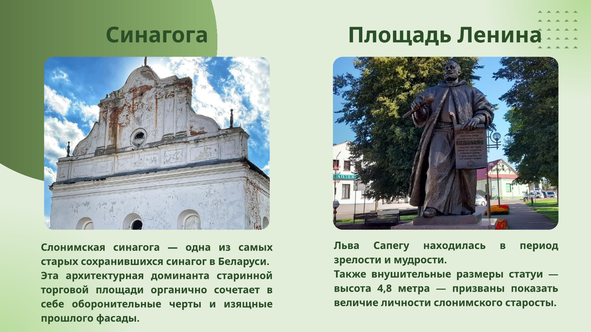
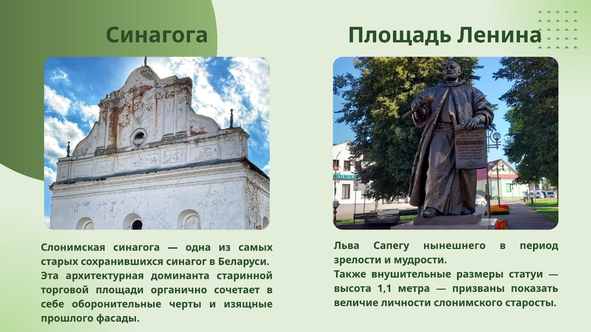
находилась: находилась -> нынешнего (454, 246)
4,8: 4,8 -> 1,1 (385, 289)
